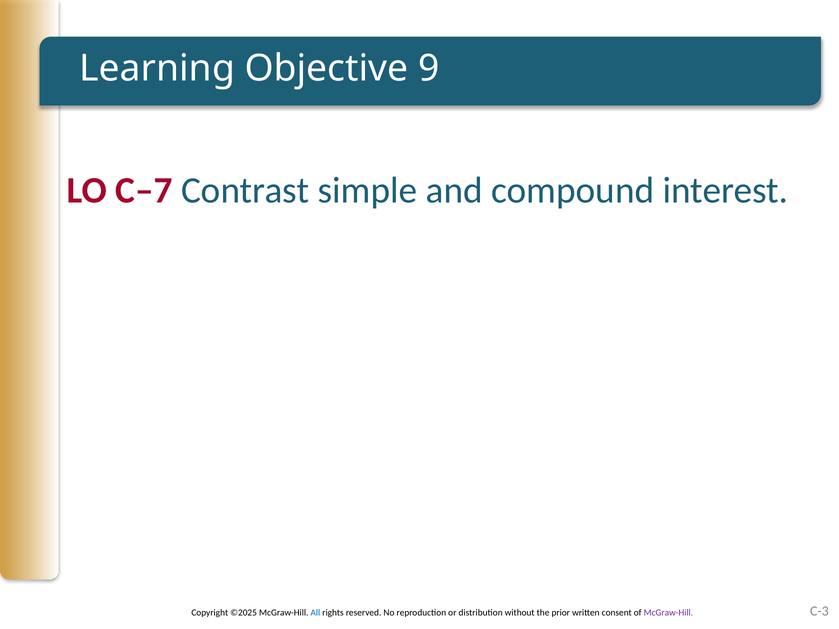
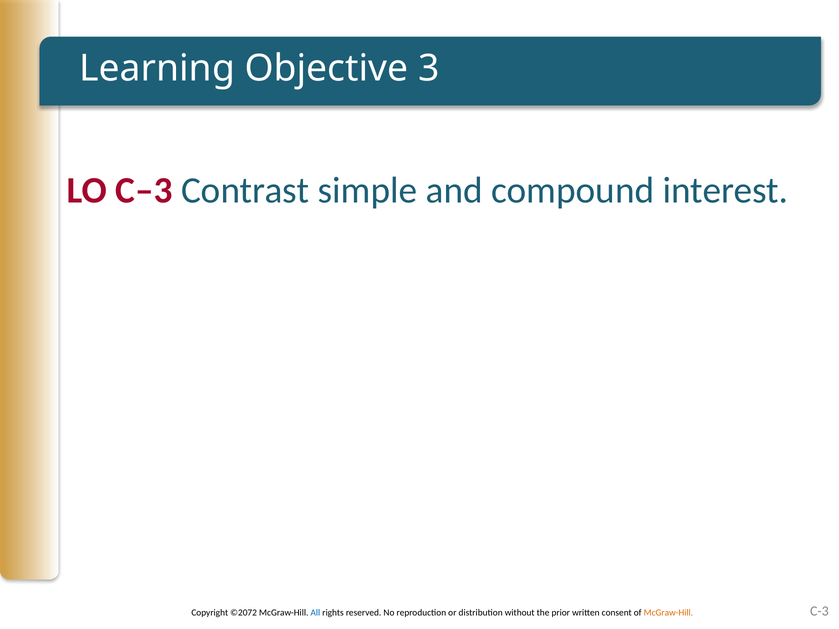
9: 9 -> 3 (429, 68)
C–7: C–7 -> C–3 (144, 191)
©2025: ©2025 -> ©2072 (244, 613)
McGraw-Hill colour: purple -> orange (668, 613)
